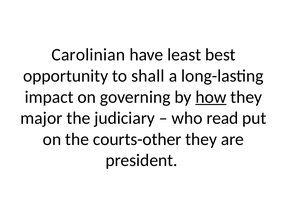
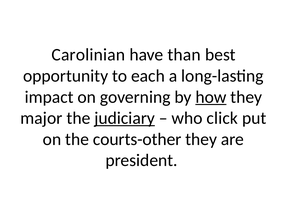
least: least -> than (184, 55)
shall: shall -> each (148, 76)
judiciary underline: none -> present (125, 118)
read: read -> click (222, 118)
